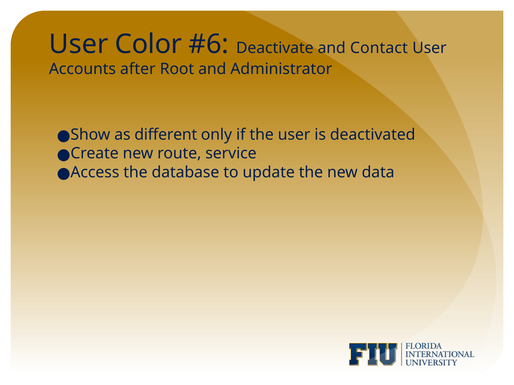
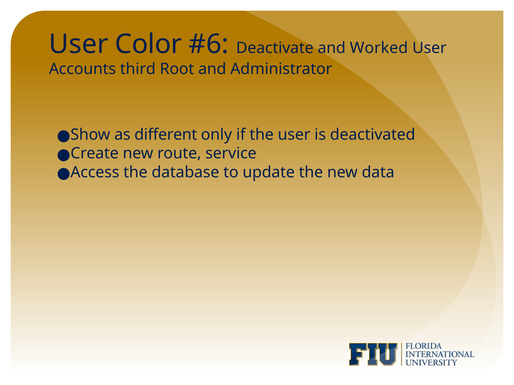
Contact: Contact -> Worked (379, 48)
after: after -> third (138, 69)
